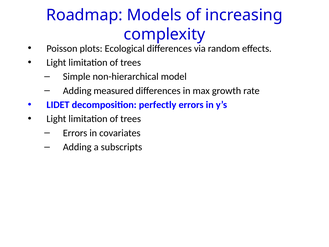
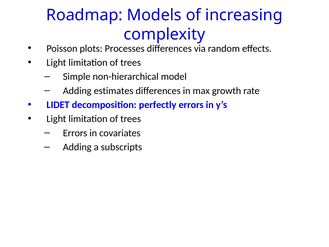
Ecological: Ecological -> Processes (125, 48)
measured: measured -> estimates (114, 91)
